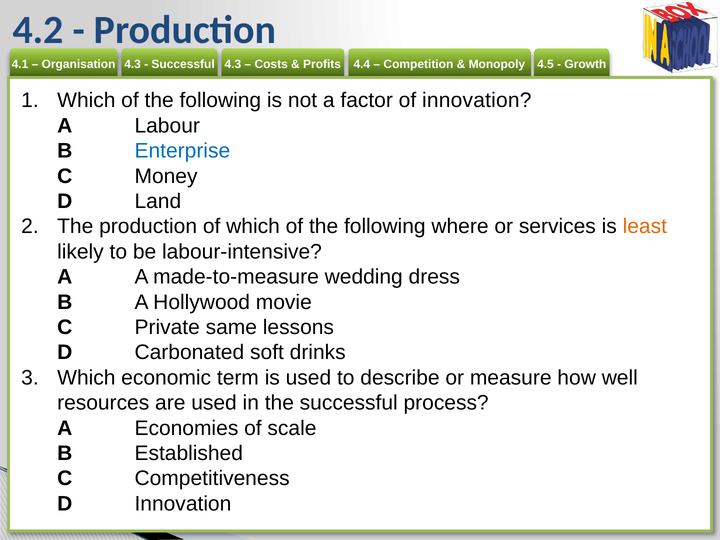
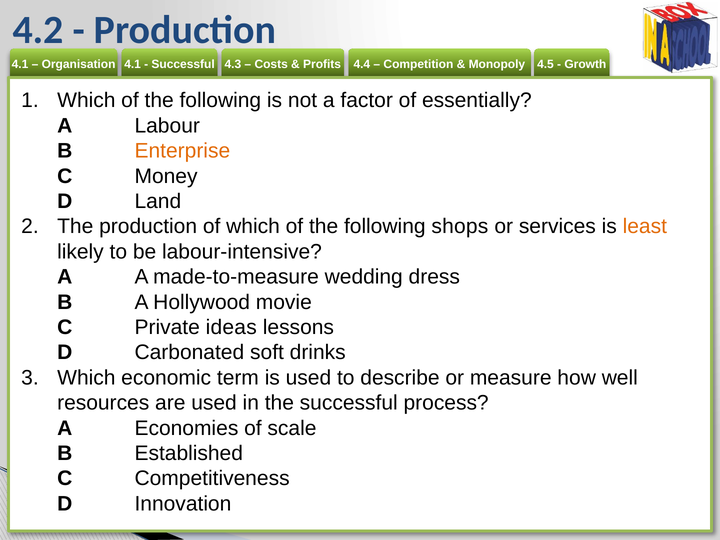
4.3: 4.3 -> 4.1 (133, 64)
of innovation: innovation -> essentially (477, 101)
Enterprise colour: blue -> orange (182, 151)
where: where -> shops (460, 227)
same: same -> ideas (231, 327)
